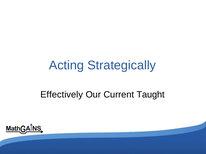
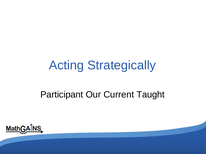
Effectively: Effectively -> Participant (62, 95)
